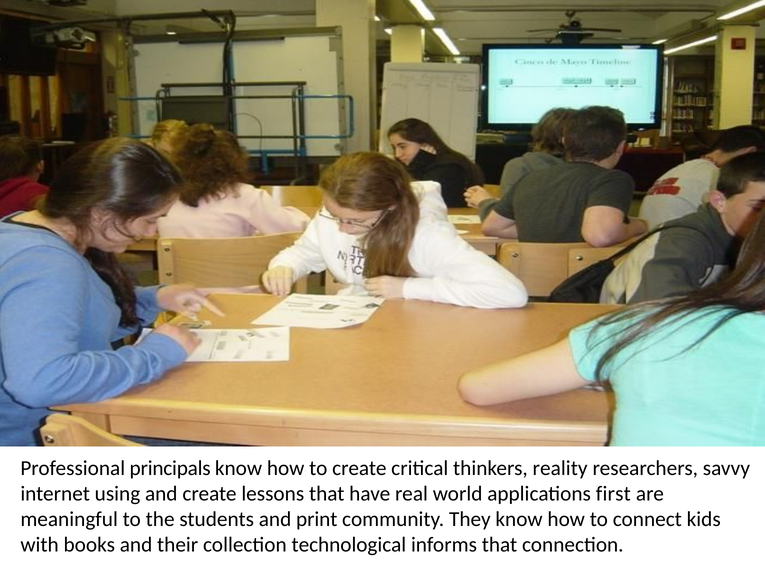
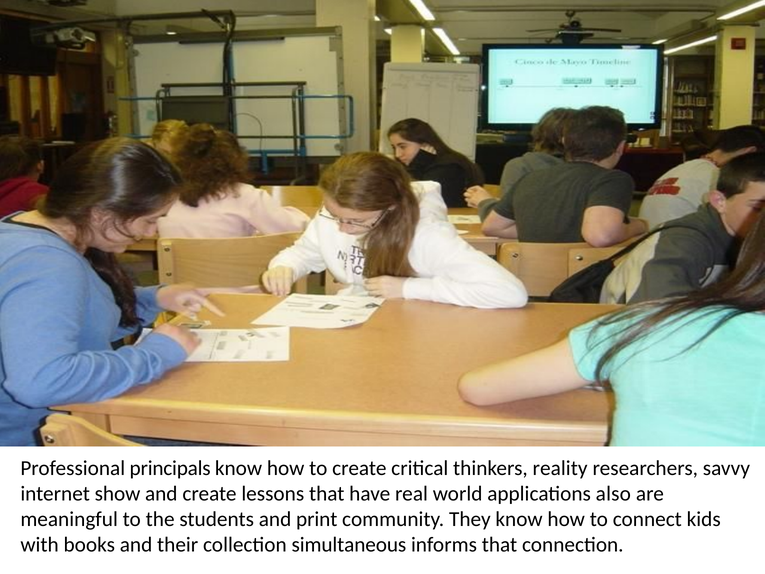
using: using -> show (118, 494)
first: first -> also (613, 494)
technological: technological -> simultaneous (349, 545)
